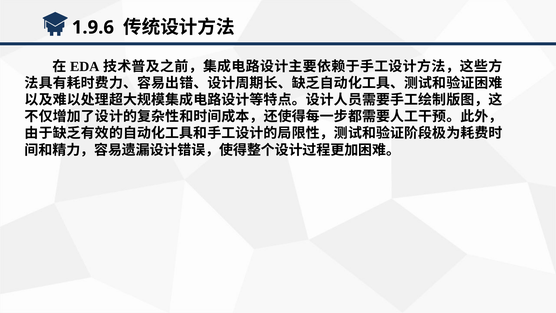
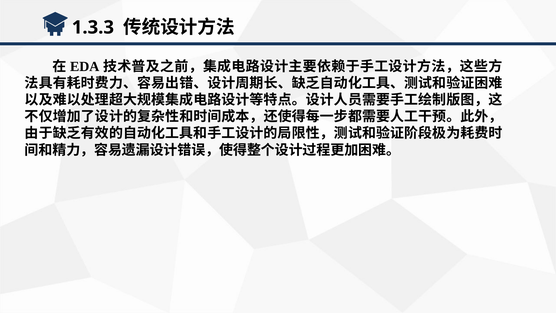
1.9.6: 1.9.6 -> 1.3.3 (93, 27)
